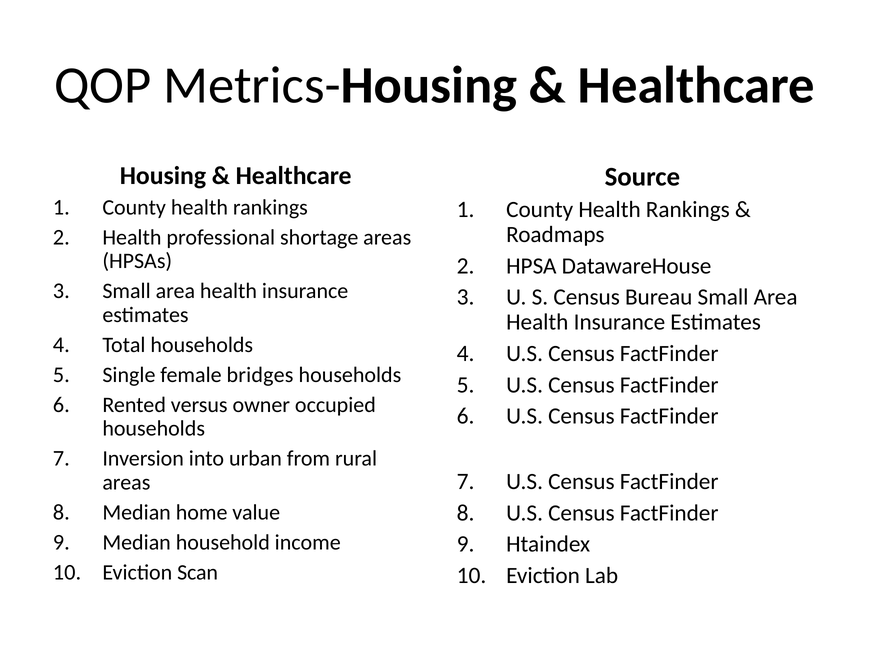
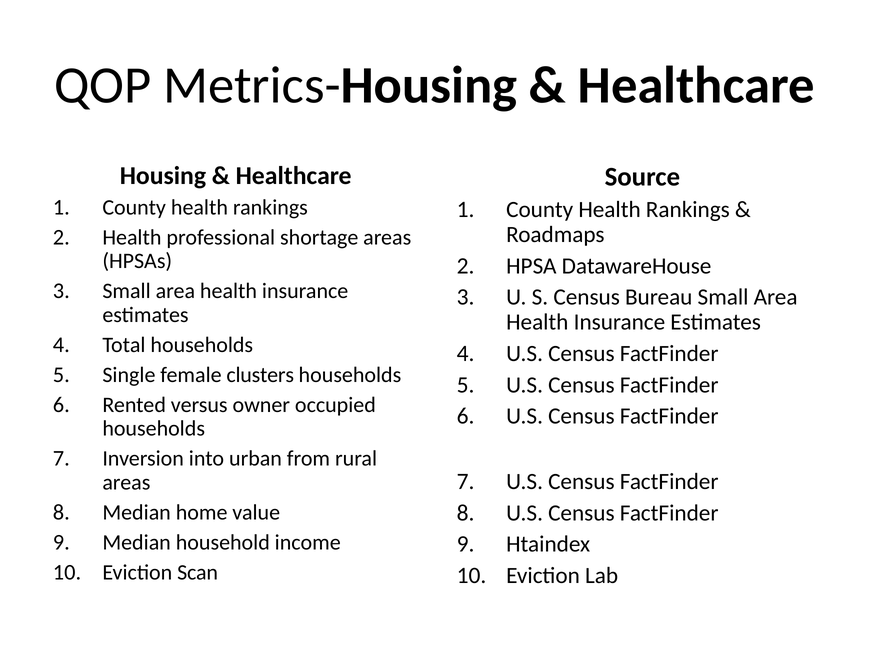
bridges: bridges -> clusters (260, 375)
